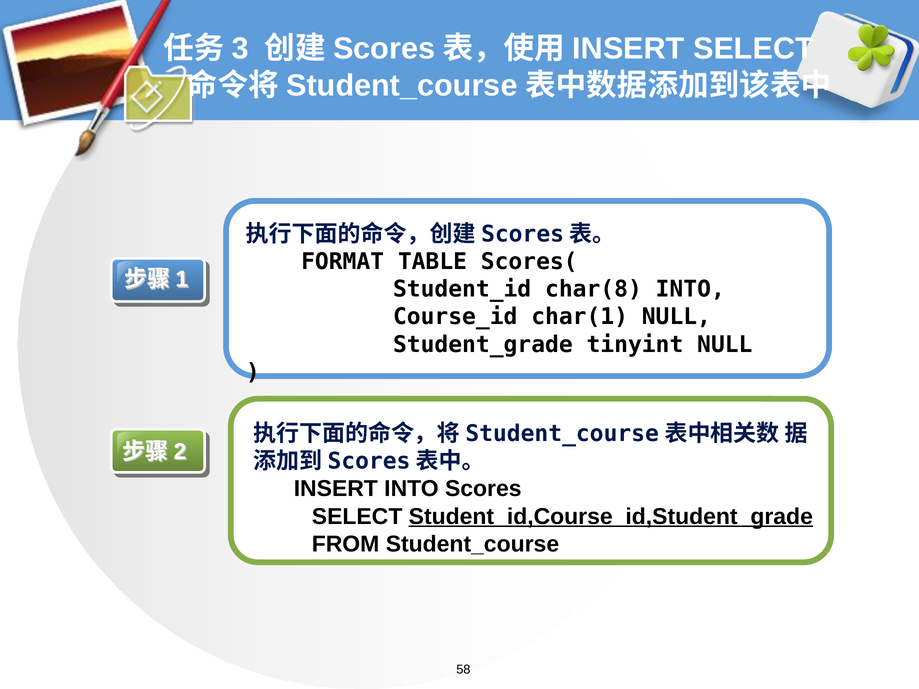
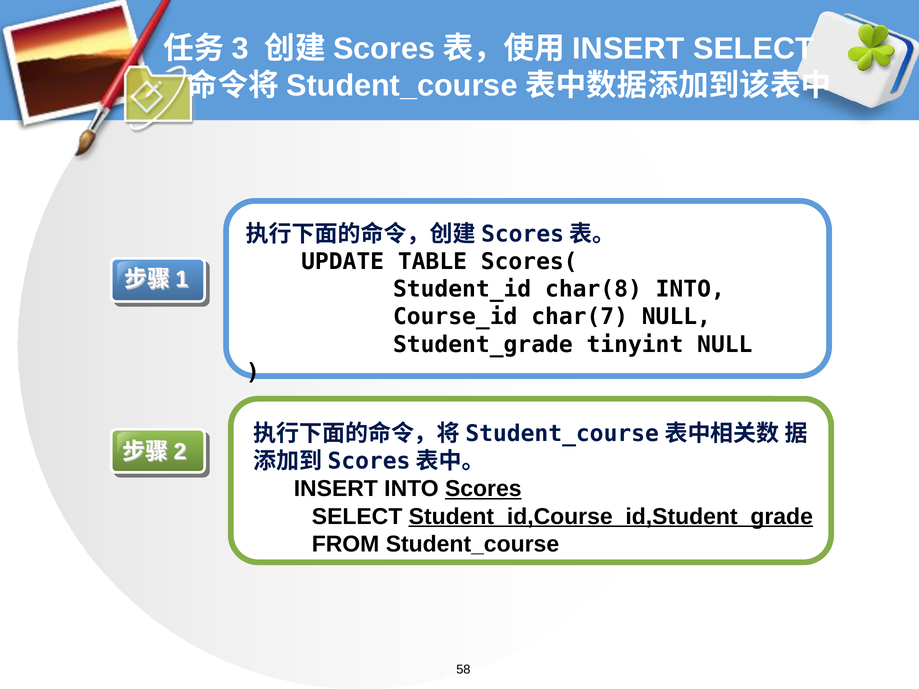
FORMAT: FORMAT -> UPDATE (343, 262)
char(1: char(1 -> char(7 (580, 317)
Scores underline: none -> present (483, 489)
